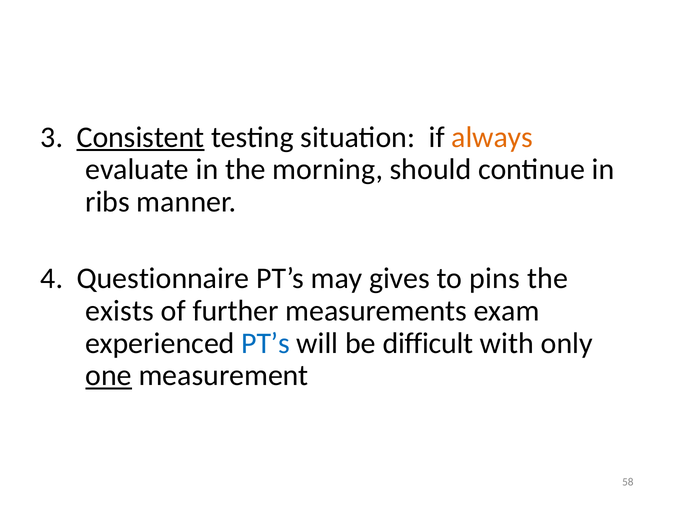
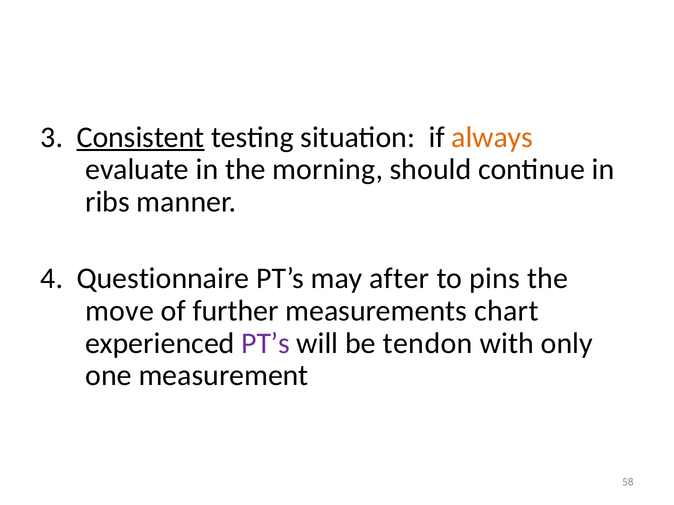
gives: gives -> after (399, 279)
exists: exists -> move (120, 311)
exam: exam -> chart (506, 311)
PT’s colour: blue -> purple (266, 344)
difficult: difficult -> tendon (428, 344)
one underline: present -> none (109, 376)
